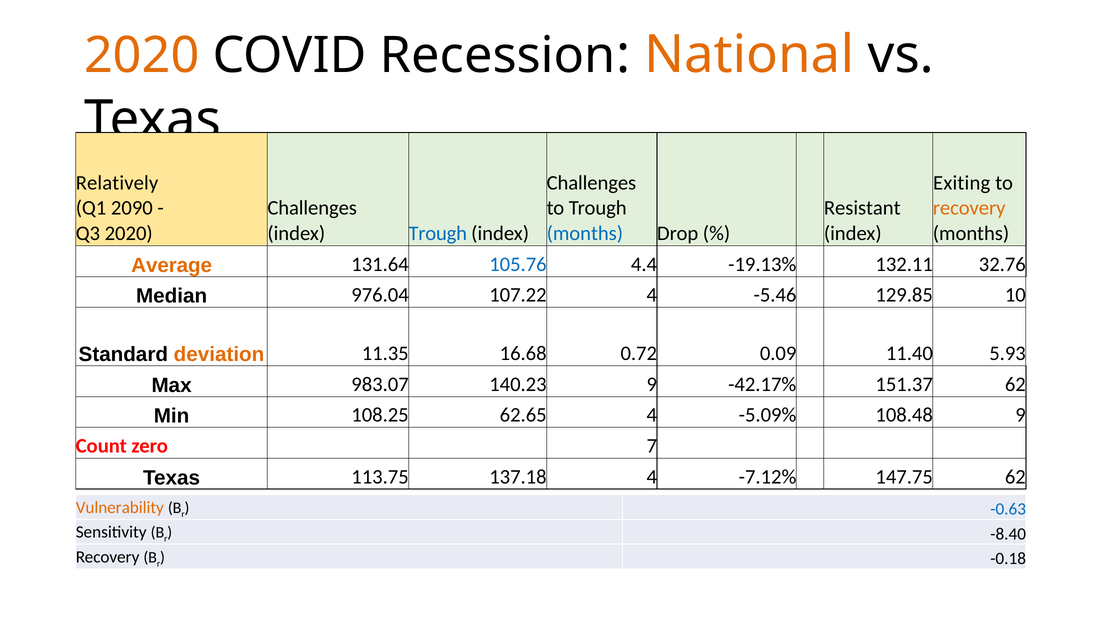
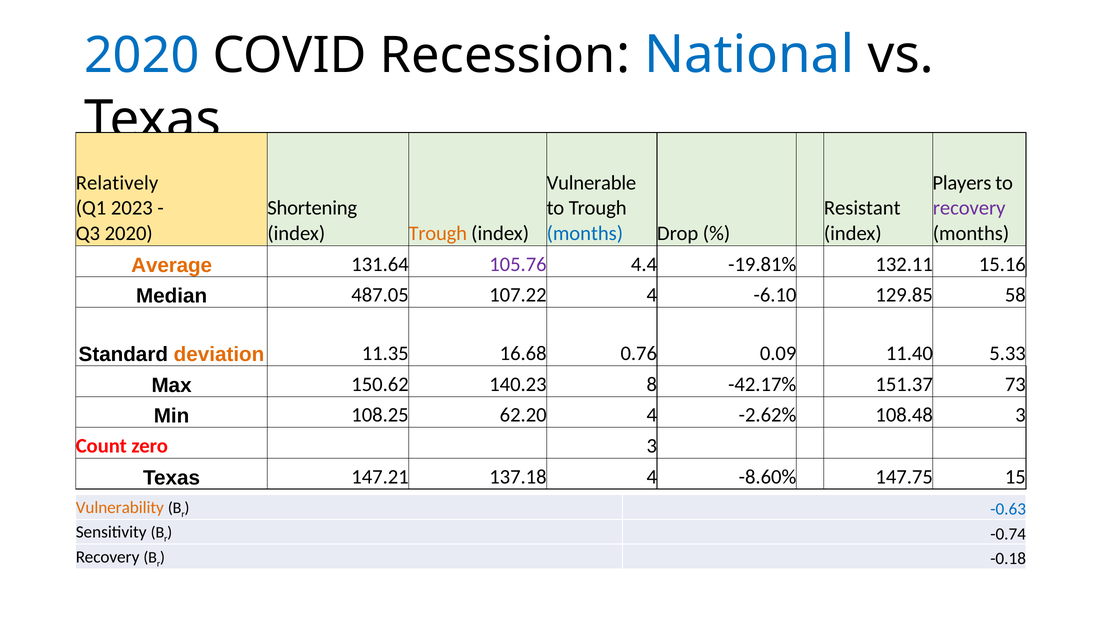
2020 colour: orange -> blue (142, 56)
National colour: orange -> blue (749, 55)
Challenges: Challenges -> Vulnerable (591, 183)
Exiting: Exiting -> Players (962, 183)
2090: 2090 -> 2023 (132, 208)
Challenges: Challenges -> Shortening (312, 208)
recovery colour: orange -> purple (969, 208)
Trough colour: blue -> orange (438, 233)
105.76 colour: blue -> purple (518, 264)
-19.13%: -19.13% -> -19.81% (762, 264)
32.76: 32.76 -> 15.16 (1002, 264)
976.04: 976.04 -> 487.05 (380, 295)
-5.46: -5.46 -> -6.10 (775, 295)
10: 10 -> 58 (1015, 295)
0.72: 0.72 -> 0.76 (639, 353)
5.93: 5.93 -> 5.33 (1008, 353)
983.07: 983.07 -> 150.62 (380, 384)
140.23 9: 9 -> 8 (652, 384)
151.37 62: 62 -> 73 (1015, 384)
62.65: 62.65 -> 62.20 (523, 415)
-5.09%: -5.09% -> -2.62% (767, 415)
108.48 9: 9 -> 3 (1021, 415)
zero 7: 7 -> 3 (652, 446)
113.75: 113.75 -> 147.21 (380, 477)
-7.12%: -7.12% -> -8.60% (767, 477)
147.75 62: 62 -> 15 (1015, 477)
-8.40: -8.40 -> -0.74 (1008, 534)
